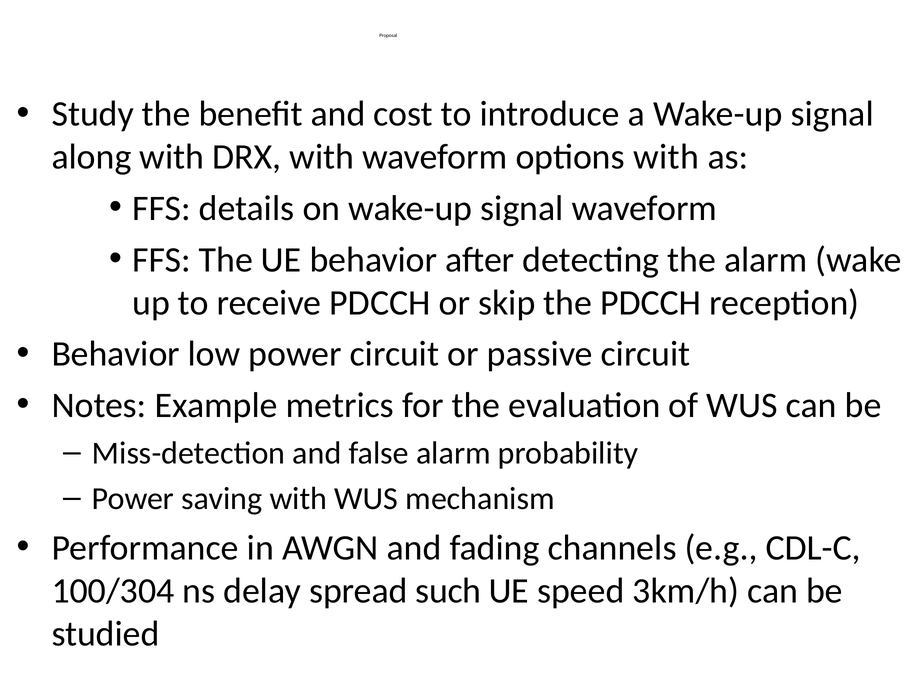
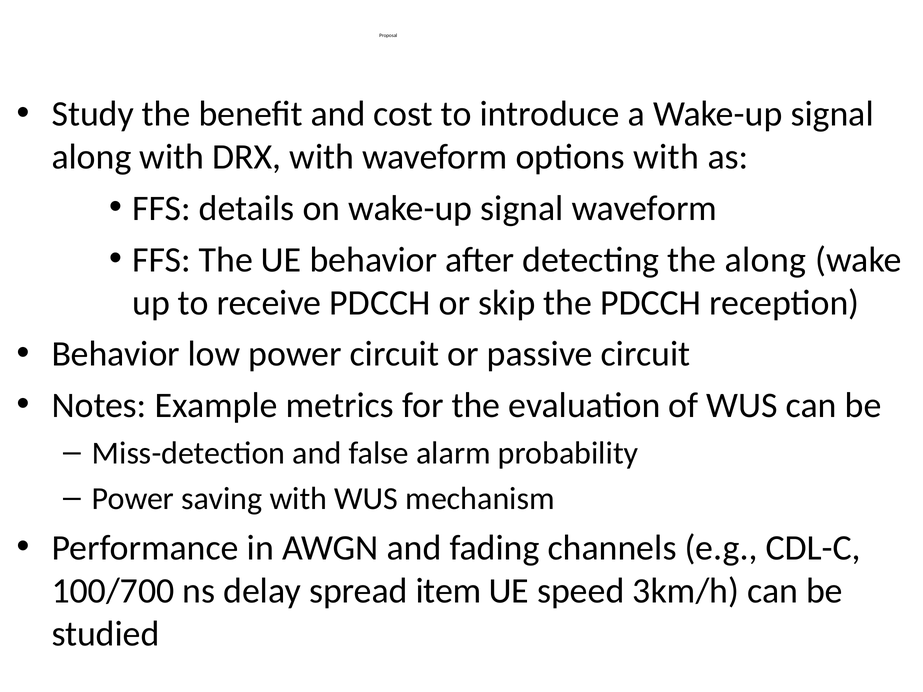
the alarm: alarm -> along (765, 260)
100/304: 100/304 -> 100/700 (113, 591)
such: such -> item (448, 591)
